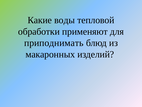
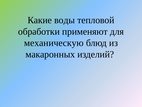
приподнимать: приподнимать -> механическую (54, 43)
